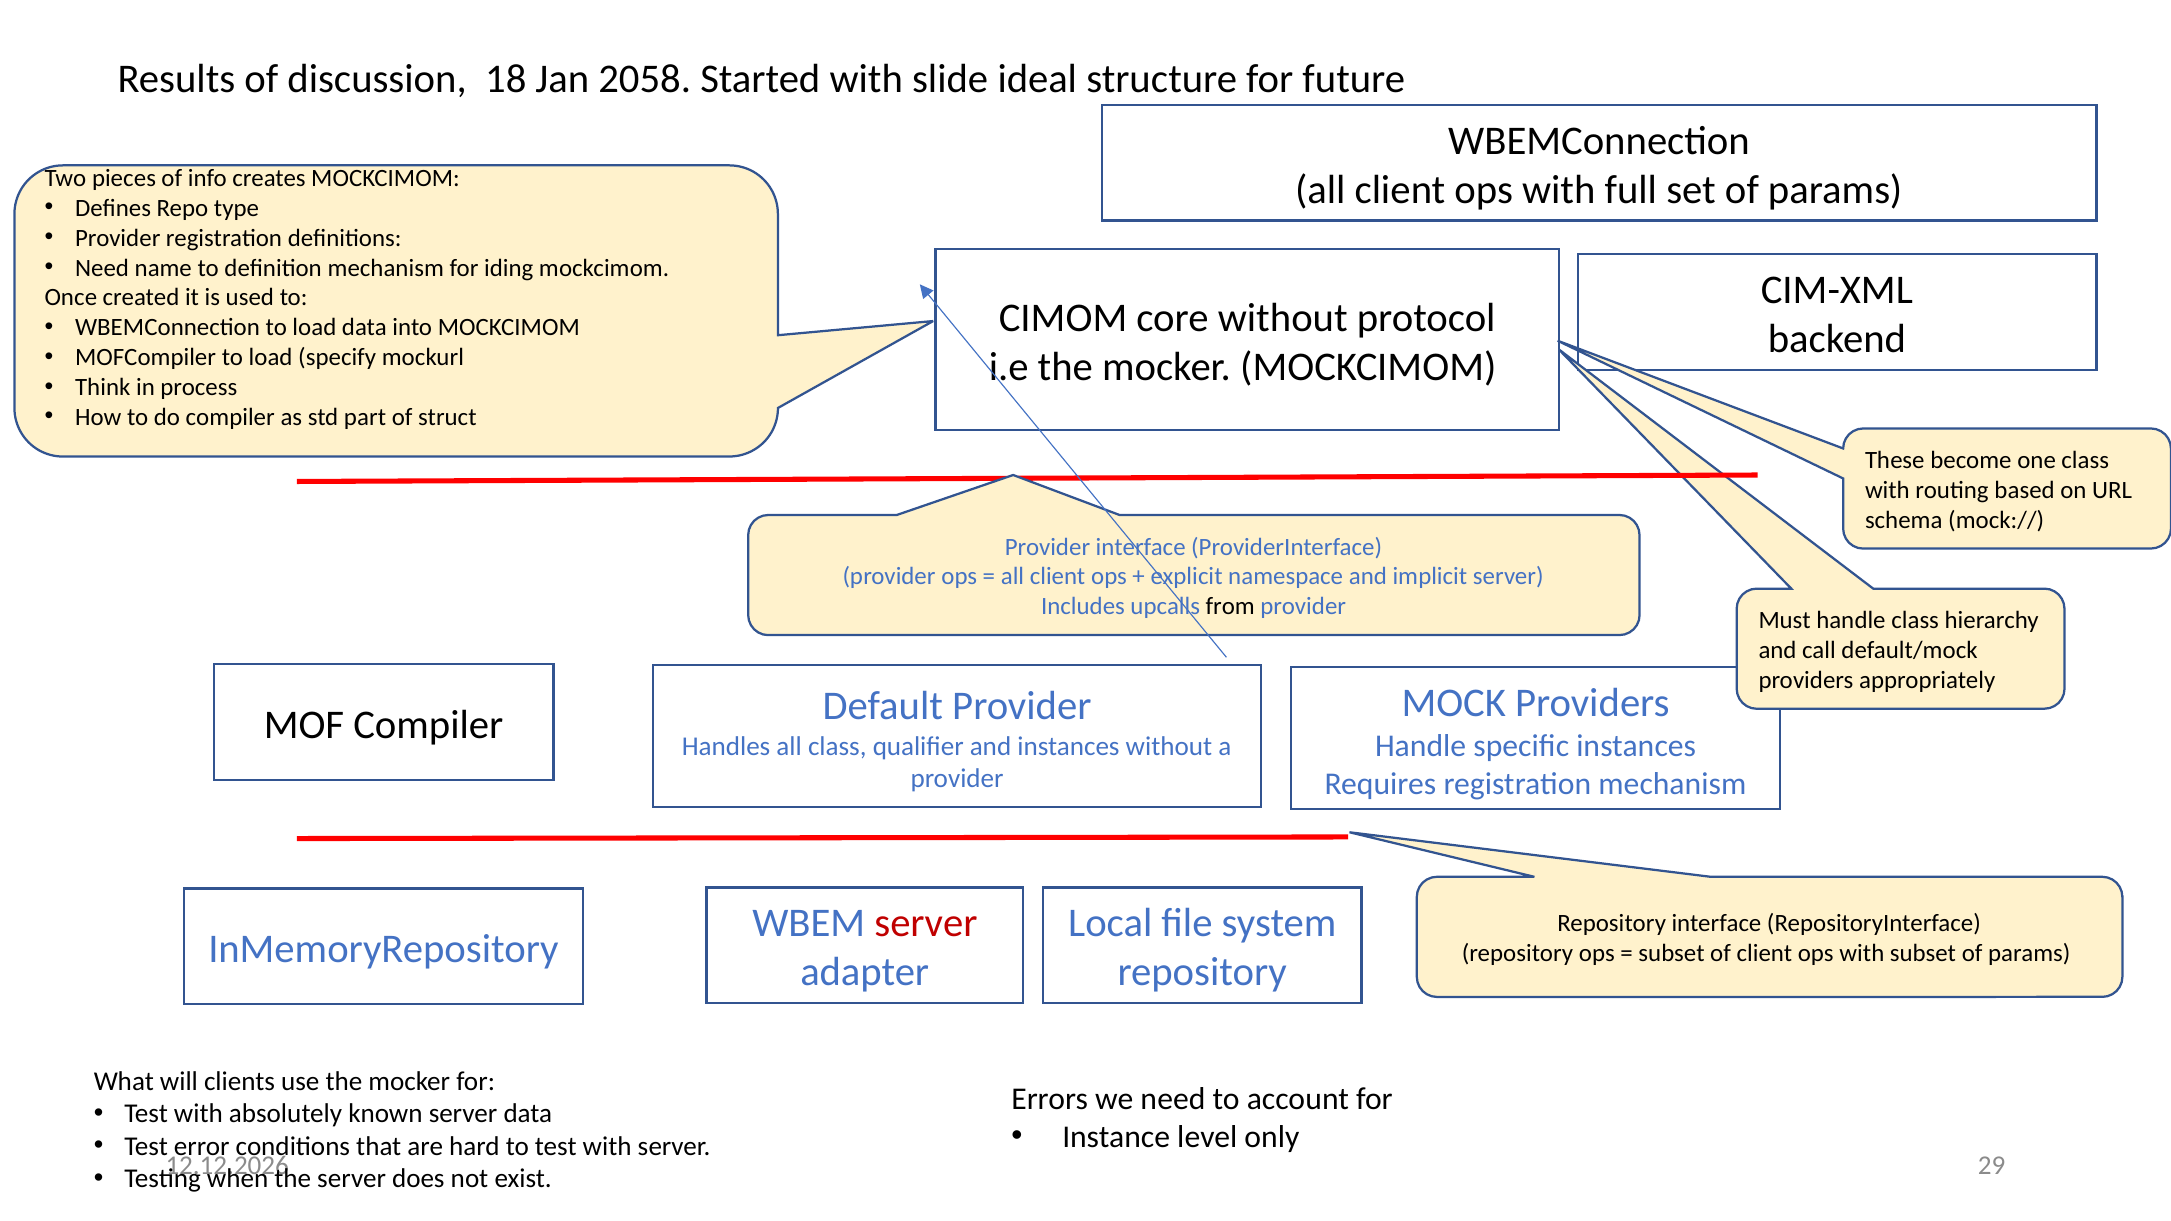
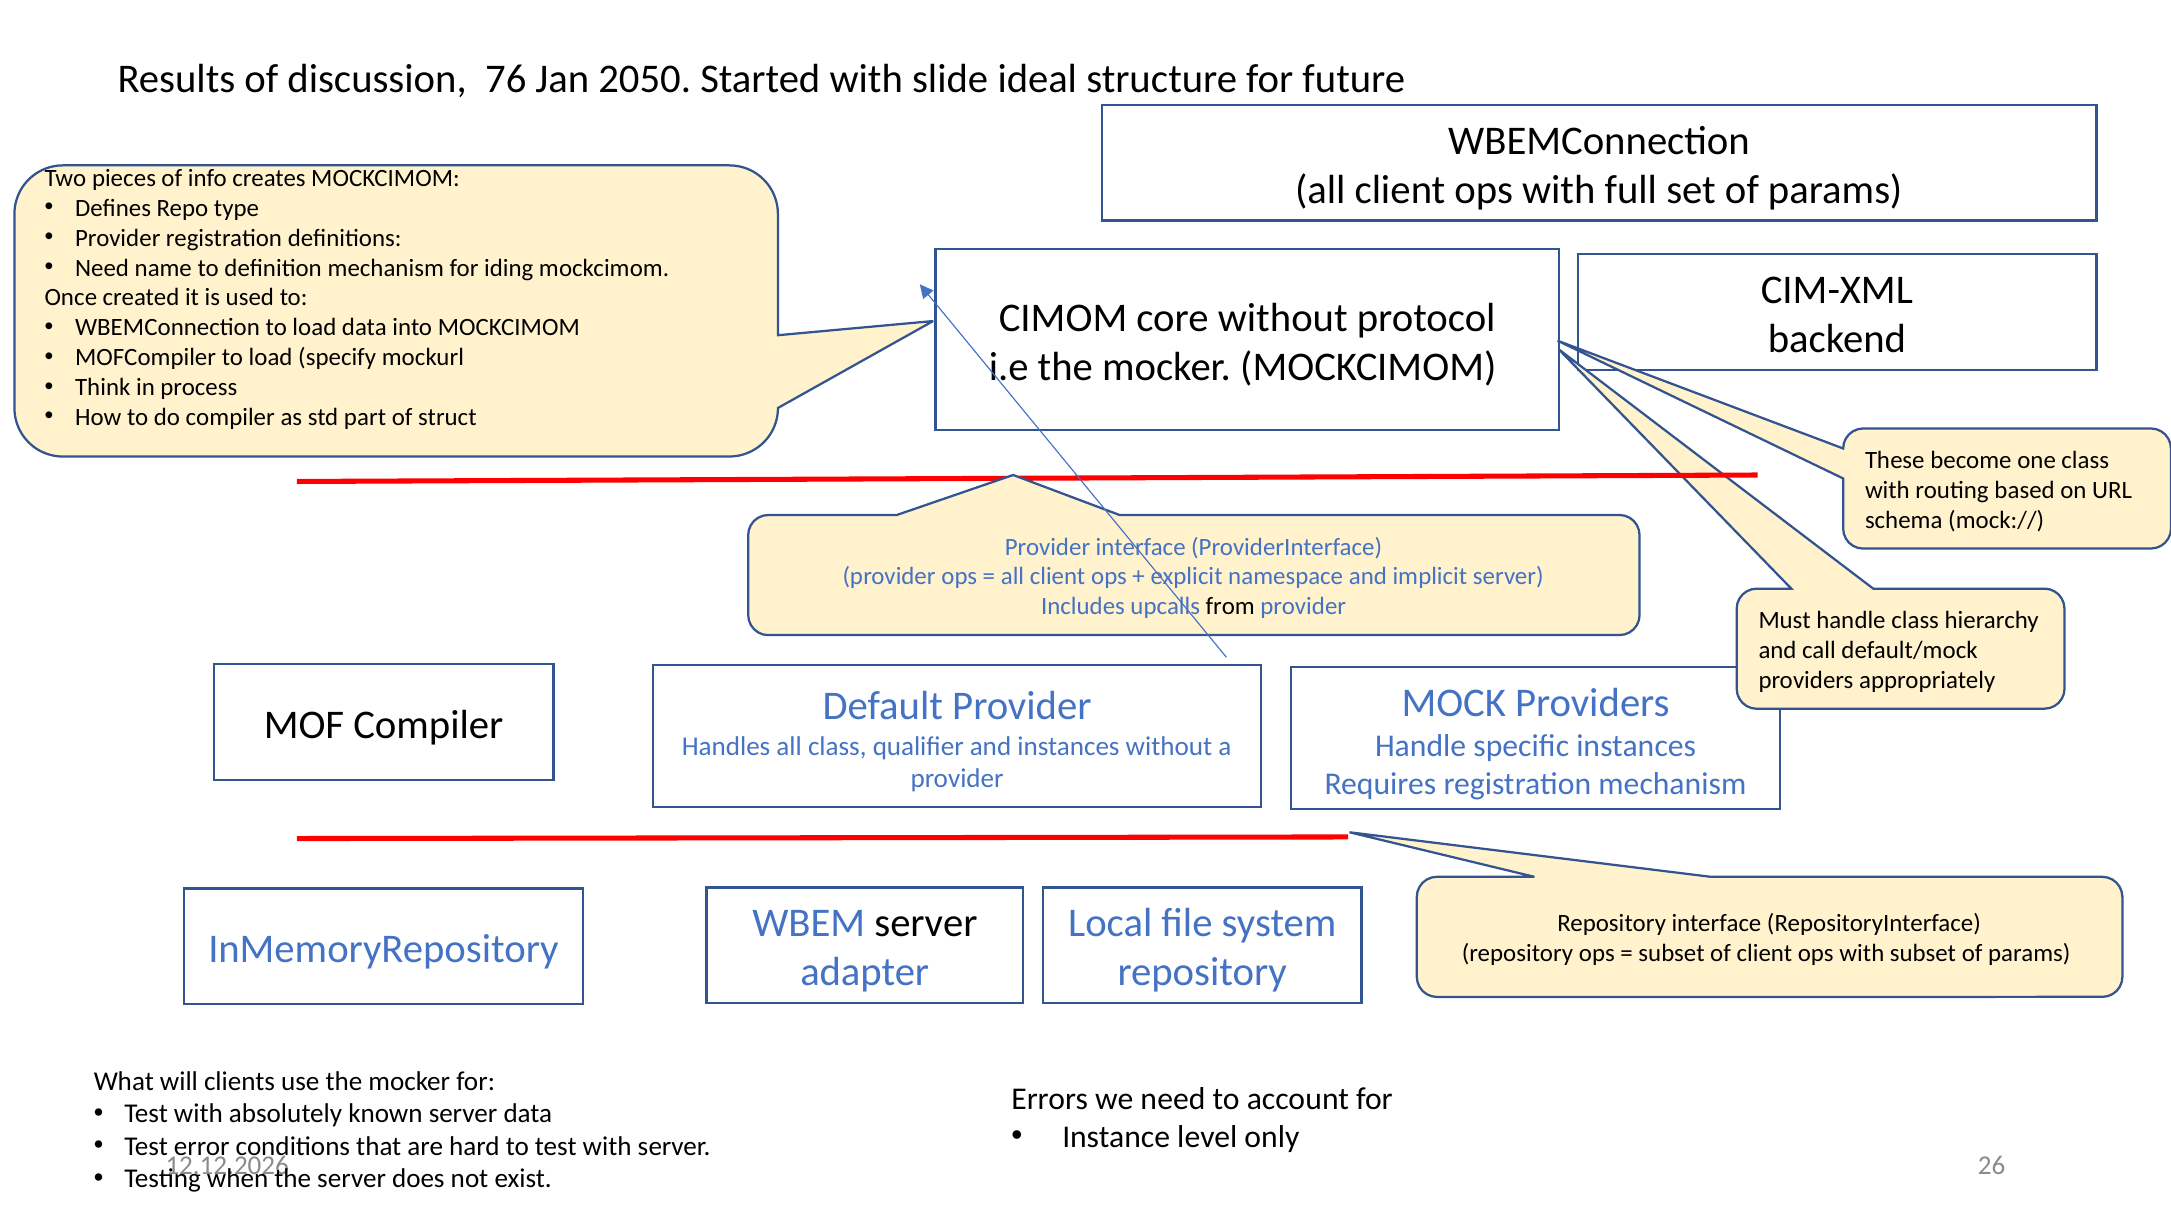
18: 18 -> 76 (506, 79)
2058: 2058 -> 2050 (645, 79)
server colour: red -> black (926, 924)
29: 29 -> 26 (1992, 1166)
